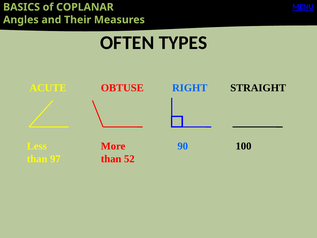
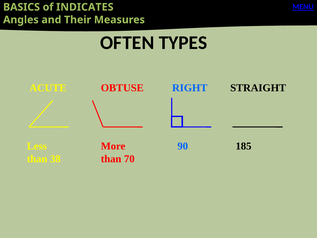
COPLANAR: COPLANAR -> INDICATES (85, 7)
100: 100 -> 185 (244, 146)
97: 97 -> 38 (55, 159)
52: 52 -> 70 (129, 159)
